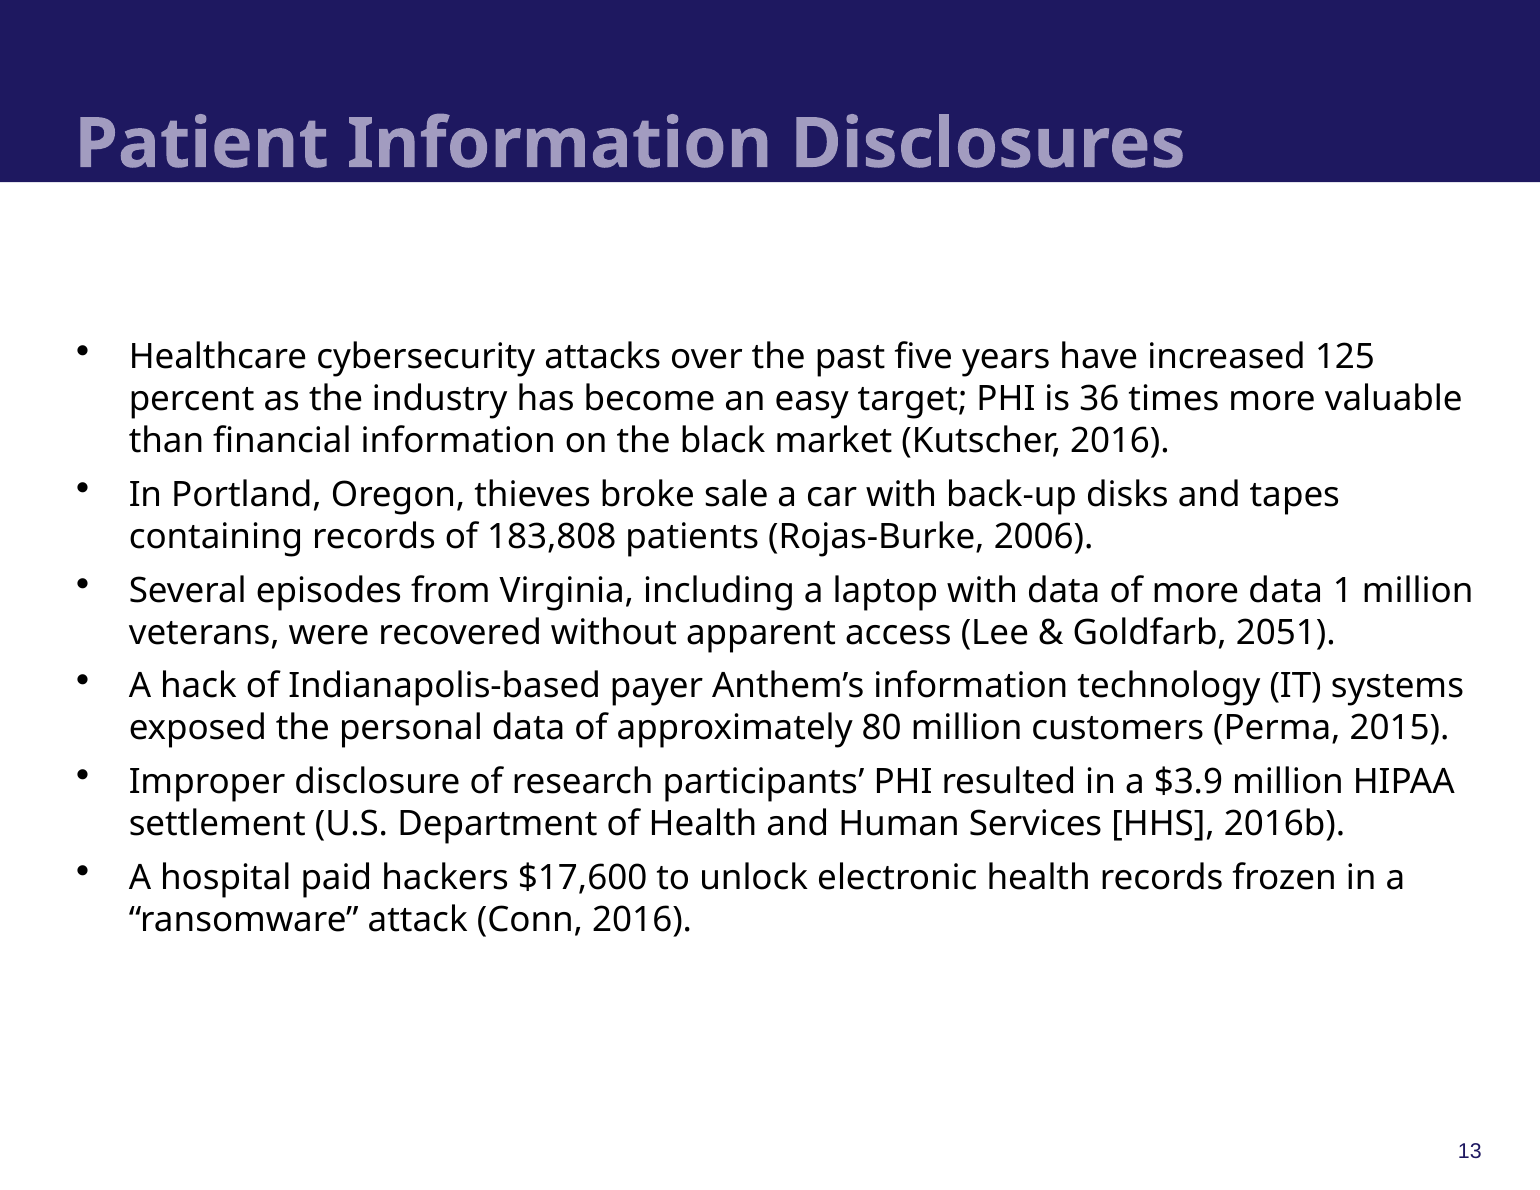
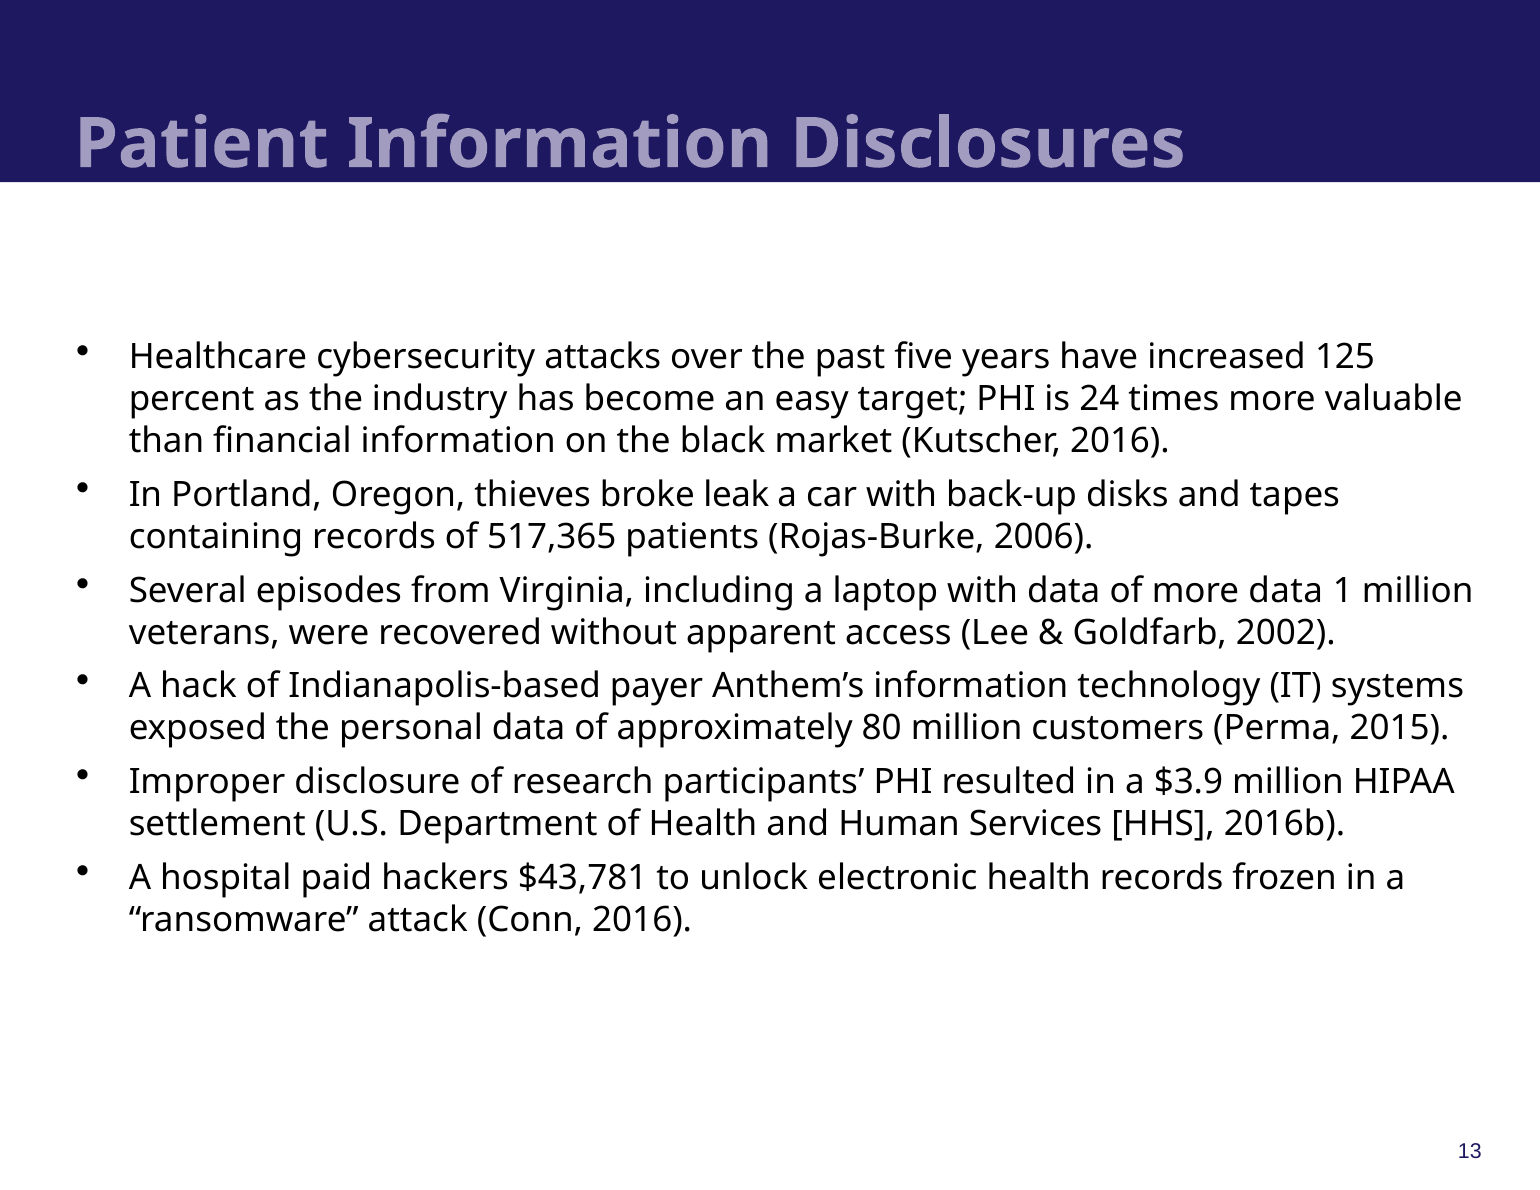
36: 36 -> 24 (1099, 399)
sale: sale -> leak (736, 495)
183,808: 183,808 -> 517,365 (552, 537)
2051: 2051 -> 2002 (1286, 633)
$17,600: $17,600 -> $43,781 (583, 878)
